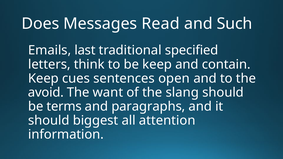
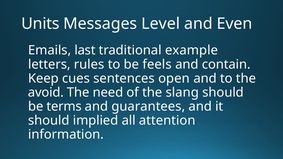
Does: Does -> Units (40, 24)
Read: Read -> Level (161, 24)
Such: Such -> Even (235, 24)
specified: specified -> example (192, 50)
think: think -> rules (89, 64)
be keep: keep -> feels (157, 64)
want: want -> need (108, 92)
paragraphs: paragraphs -> guarantees (148, 106)
biggest: biggest -> implied (96, 121)
